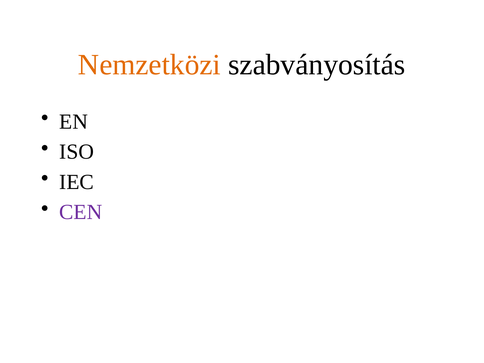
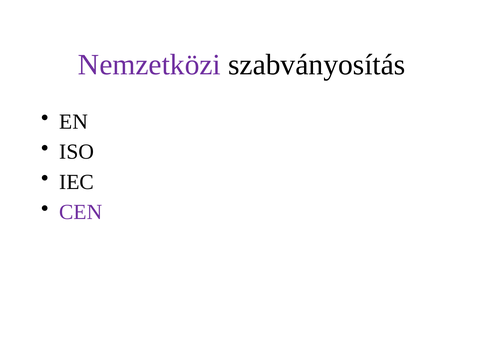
Nemzetközi colour: orange -> purple (149, 65)
